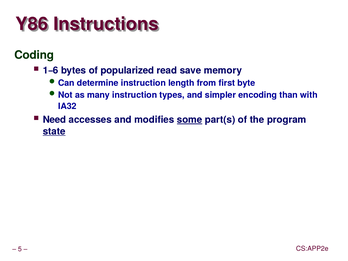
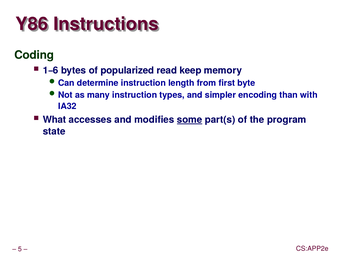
save: save -> keep (191, 70)
Need: Need -> What (54, 120)
state underline: present -> none (54, 131)
